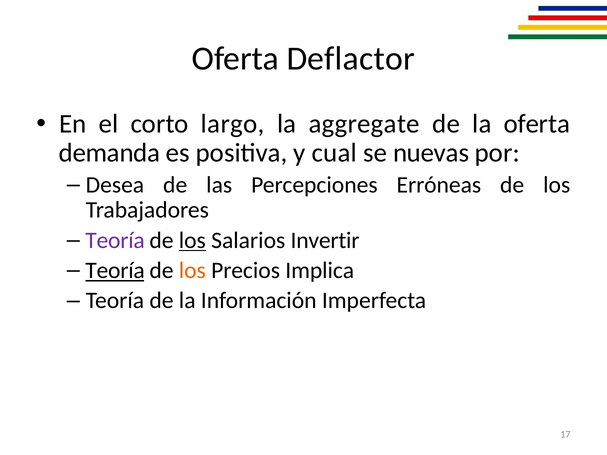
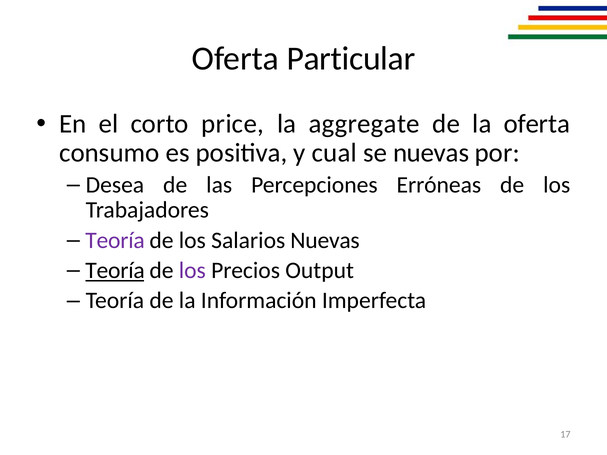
Deflactor: Deflactor -> Particular (351, 59)
largo: largo -> price (233, 124)
demanda: demanda -> consumo (109, 153)
los underline: present -> none (192, 241)
Salarios Invertir: Invertir -> Nuevas (325, 241)
los colour: orange -> purple (192, 271)
Implica: Implica -> Output (320, 271)
